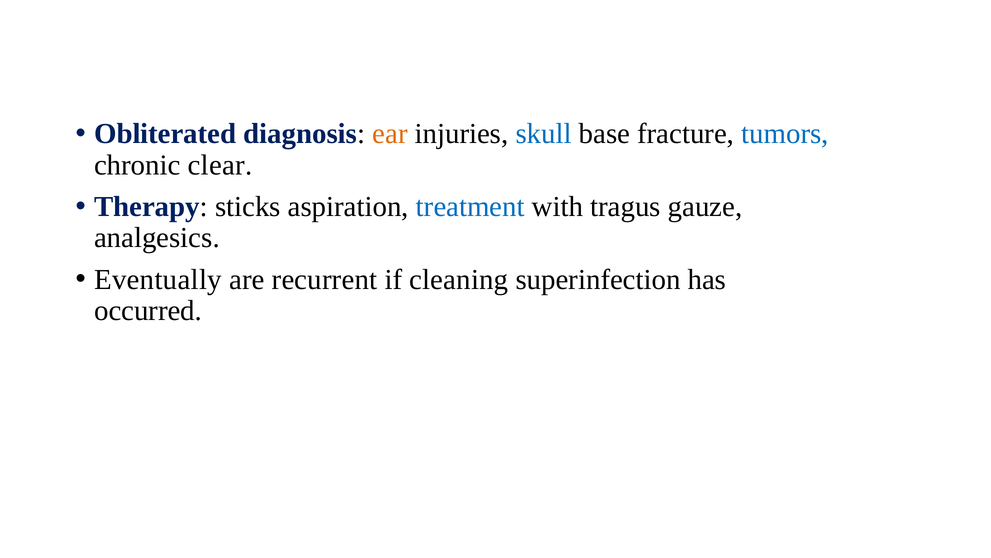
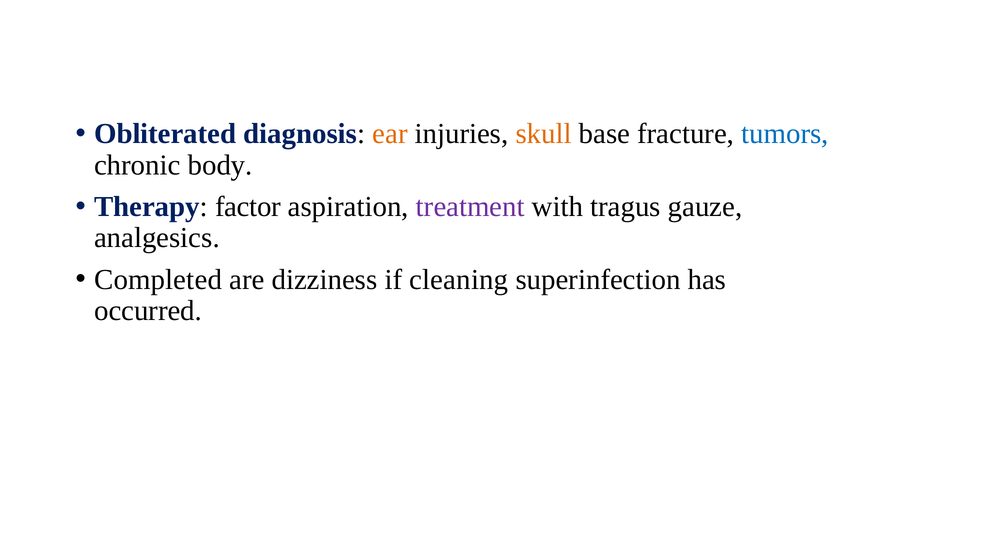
skull colour: blue -> orange (544, 134)
clear: clear -> body (220, 165)
sticks: sticks -> factor (248, 206)
treatment colour: blue -> purple (470, 206)
Eventually: Eventually -> Completed (158, 279)
recurrent: recurrent -> dizziness (325, 279)
